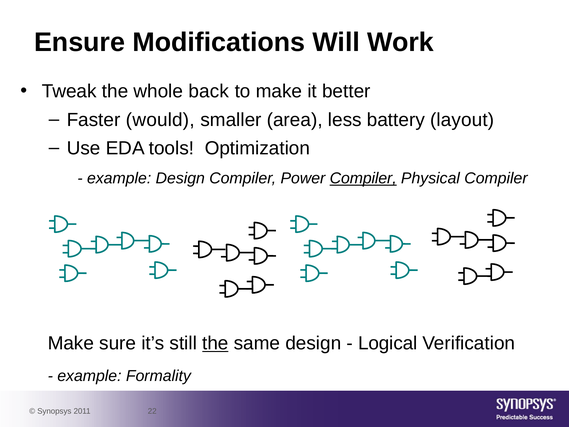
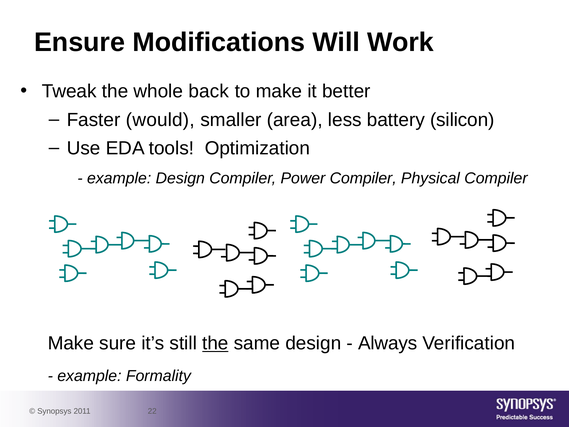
layout: layout -> silicon (462, 120)
Compiler underline: present -> none (363, 178)
Logical: Logical -> Always (388, 343)
